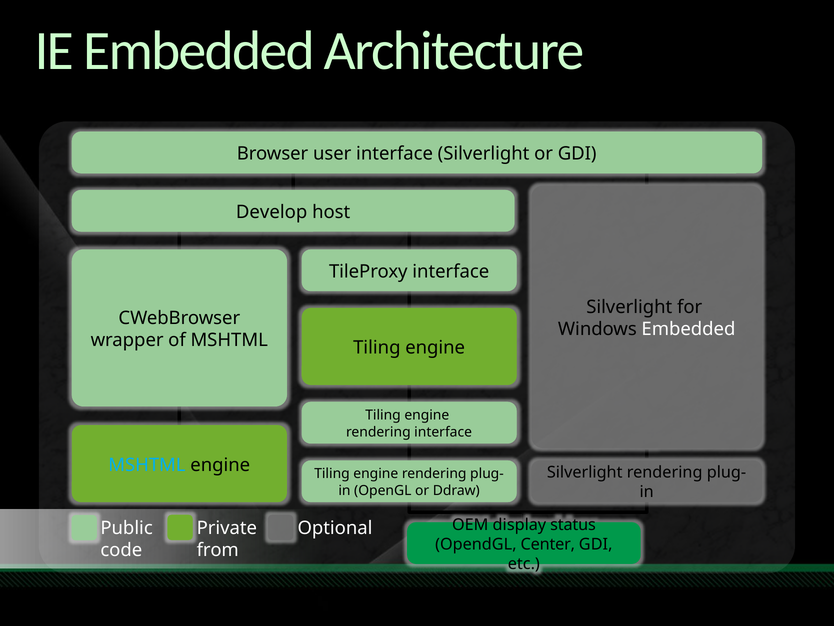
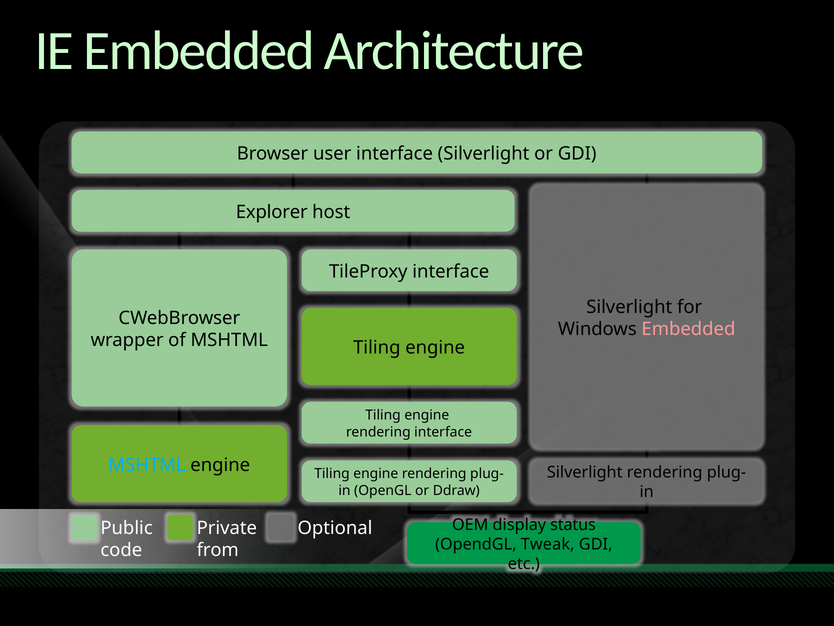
Develop: Develop -> Explorer (272, 212)
Embedded colour: white -> pink (688, 329)
Center: Center -> Tweak (548, 544)
